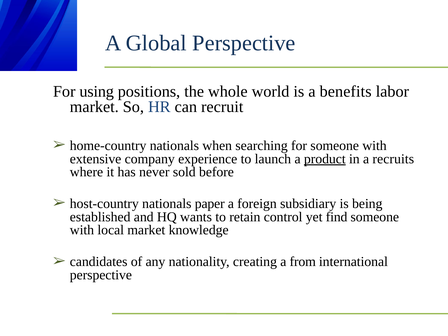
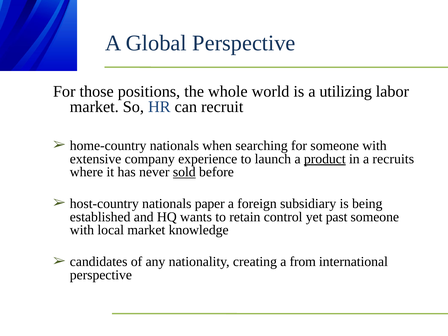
using: using -> those (97, 91)
benefits: benefits -> utilizing (346, 91)
sold underline: none -> present (184, 172)
find: find -> past (337, 217)
